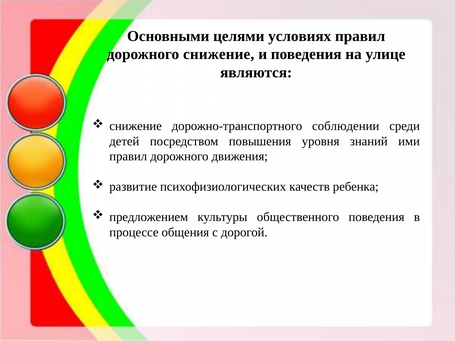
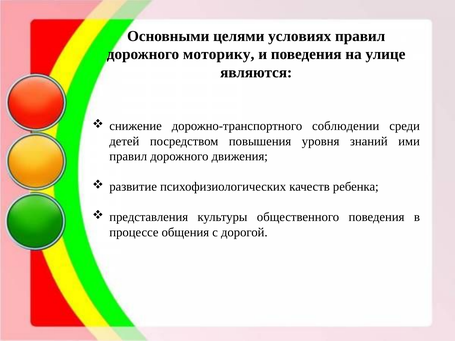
дорожного снижение: снижение -> моторику (219, 54)
предложением: предложением -> представления (149, 217)
